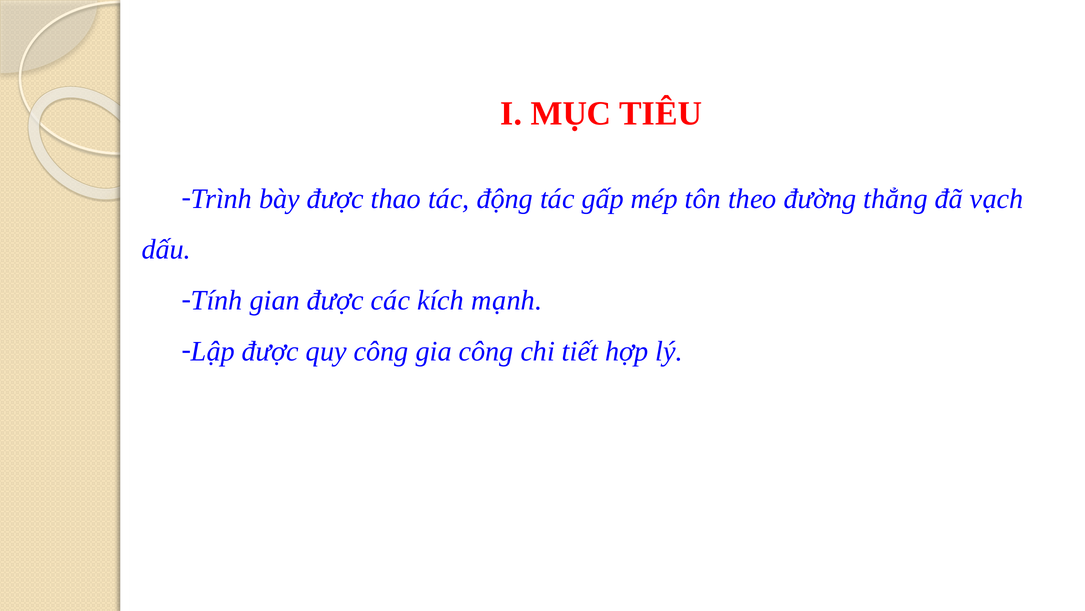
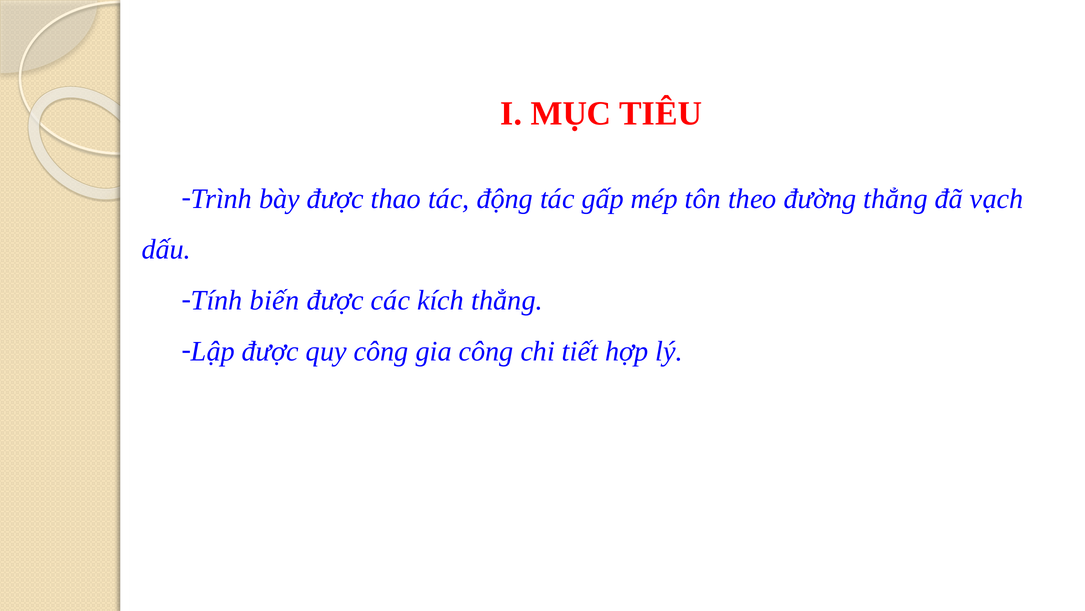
gian: gian -> biến (275, 300)
kích mạnh: mạnh -> thẳng (507, 300)
